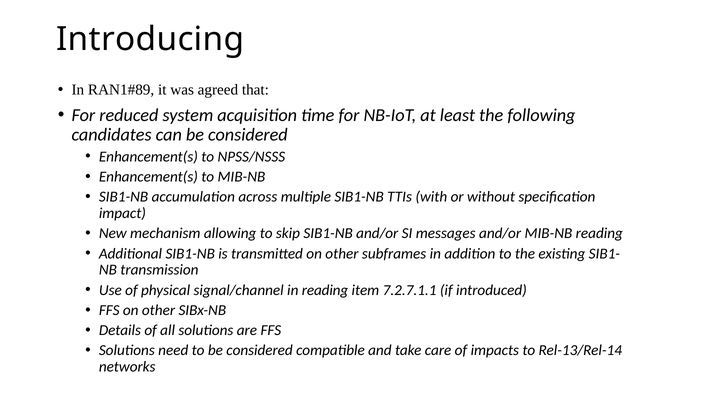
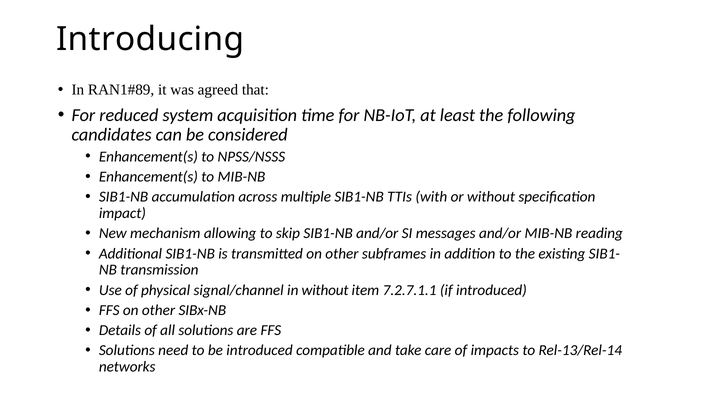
in reading: reading -> without (325, 290)
to be considered: considered -> introduced (260, 351)
